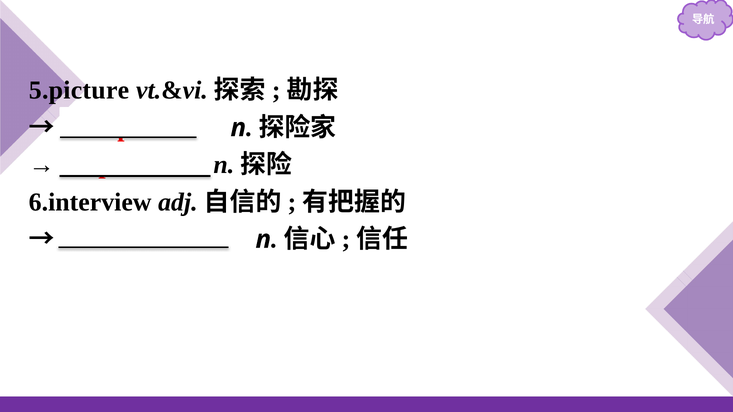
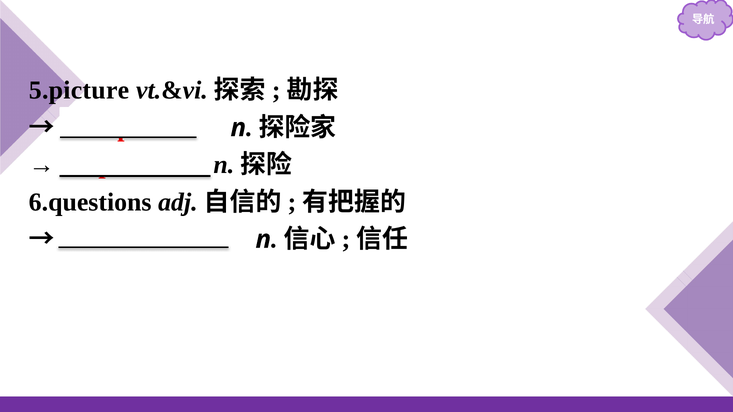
6.interview: 6.interview -> 6.questions (90, 202)
